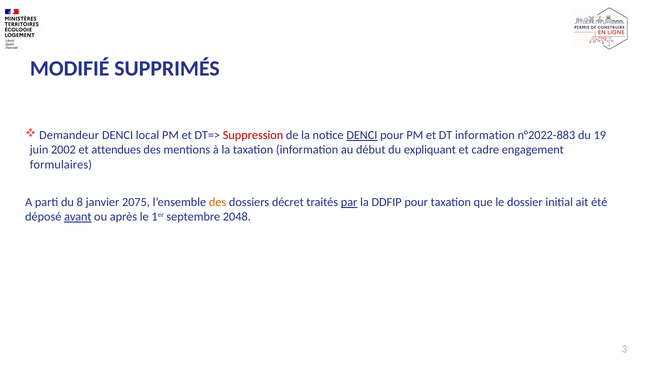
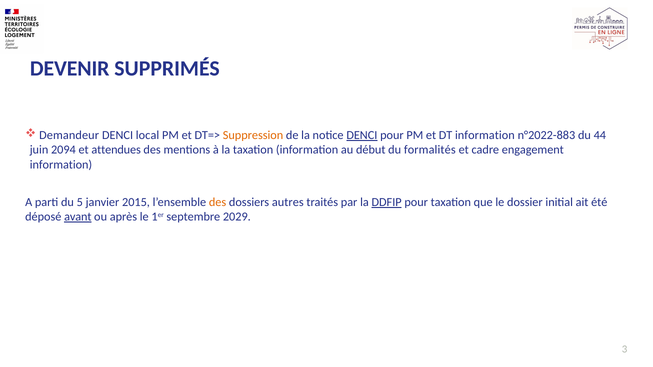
MODIFIÉ: MODIFIÉ -> DEVENIR (70, 69)
Suppression colour: red -> orange (253, 135)
19: 19 -> 44 (600, 135)
2002: 2002 -> 2094 (63, 150)
expliquant: expliquant -> formalités (430, 150)
formulaires: formulaires -> information (61, 165)
8: 8 -> 5 (80, 202)
2075: 2075 -> 2015 (136, 202)
décret: décret -> autres (288, 202)
par underline: present -> none (349, 202)
DDFIP underline: none -> present (387, 202)
2048: 2048 -> 2029 (237, 217)
